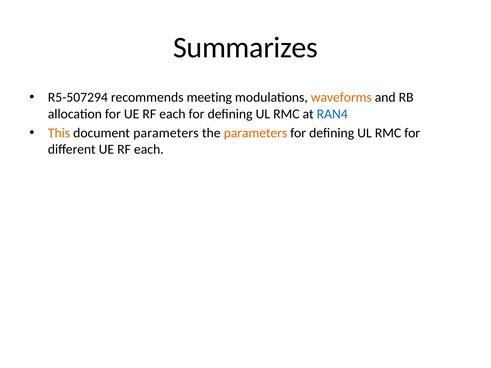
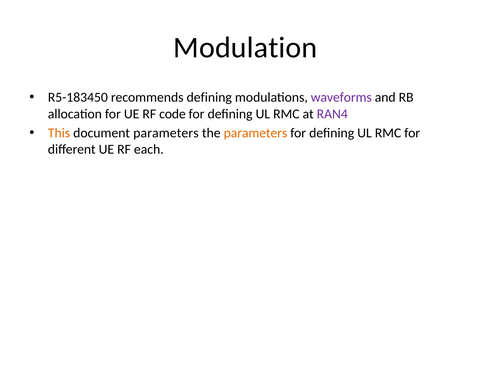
Summarizes: Summarizes -> Modulation (245, 48)
R5-507294: R5-507294 -> R5-183450 (78, 98)
recommends meeting: meeting -> defining (209, 98)
waveforms colour: orange -> purple (341, 98)
for UE RF each: each -> code (172, 114)
RAN4 colour: blue -> purple (332, 114)
